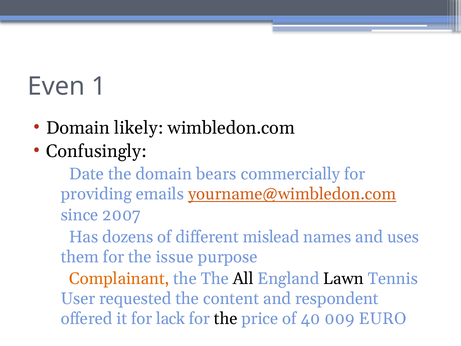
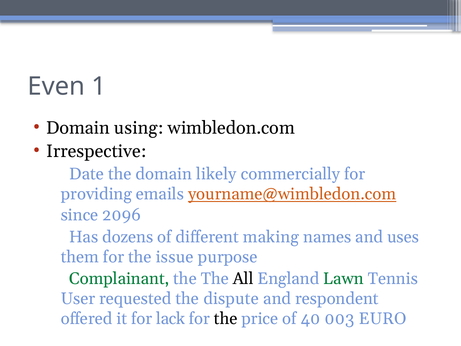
likely: likely -> using (139, 128)
Confusingly: Confusingly -> Irrespective (96, 151)
bears: bears -> likely (216, 174)
2007: 2007 -> 2096 (122, 215)
mislead: mislead -> making (271, 237)
Complainant colour: orange -> green (119, 279)
Lawn colour: black -> green (344, 279)
content: content -> dispute (231, 299)
009: 009 -> 003 (340, 319)
